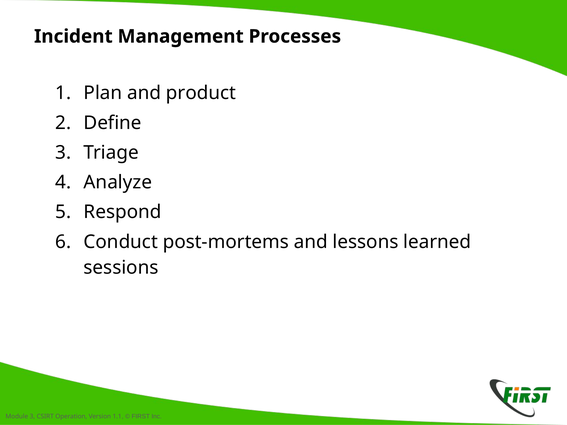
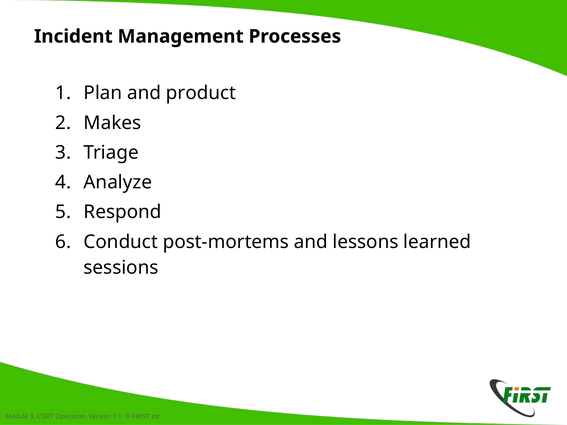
Define: Define -> Makes (113, 123)
